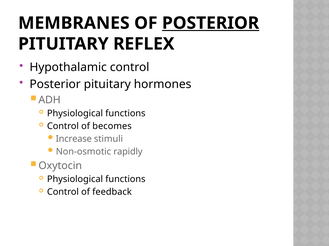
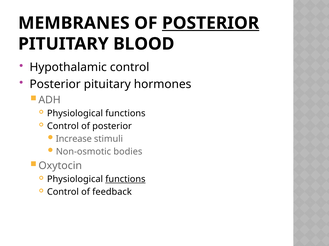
REFLEX: REFLEX -> BLOOD (144, 44)
Control of becomes: becomes -> posterior (112, 126)
rapidly: rapidly -> bodies (128, 152)
functions underline: none -> present (125, 180)
